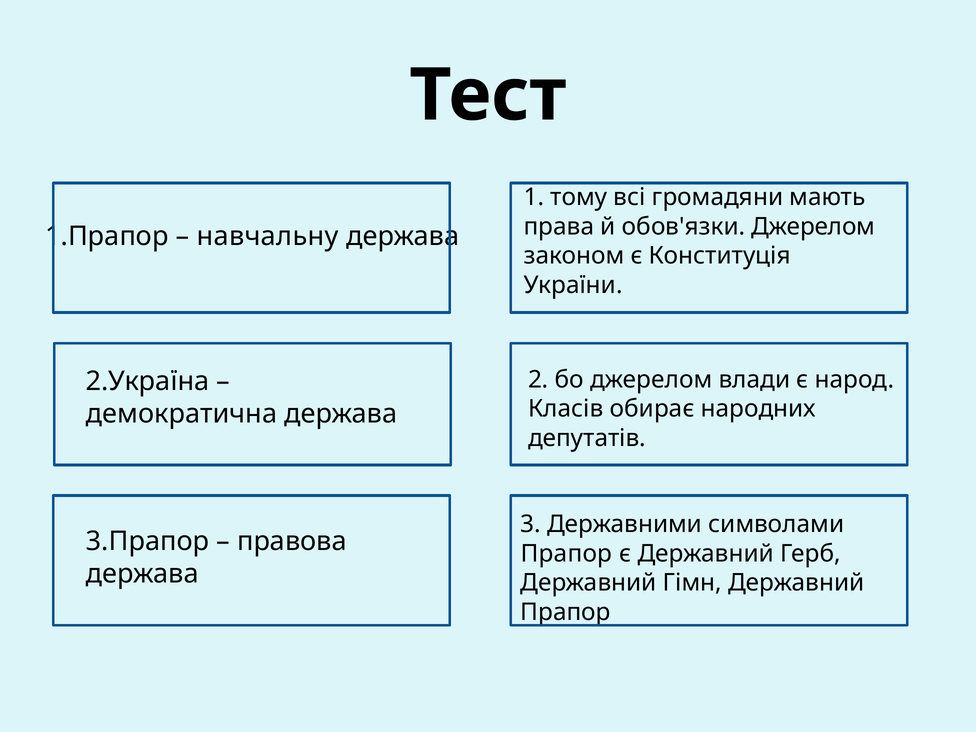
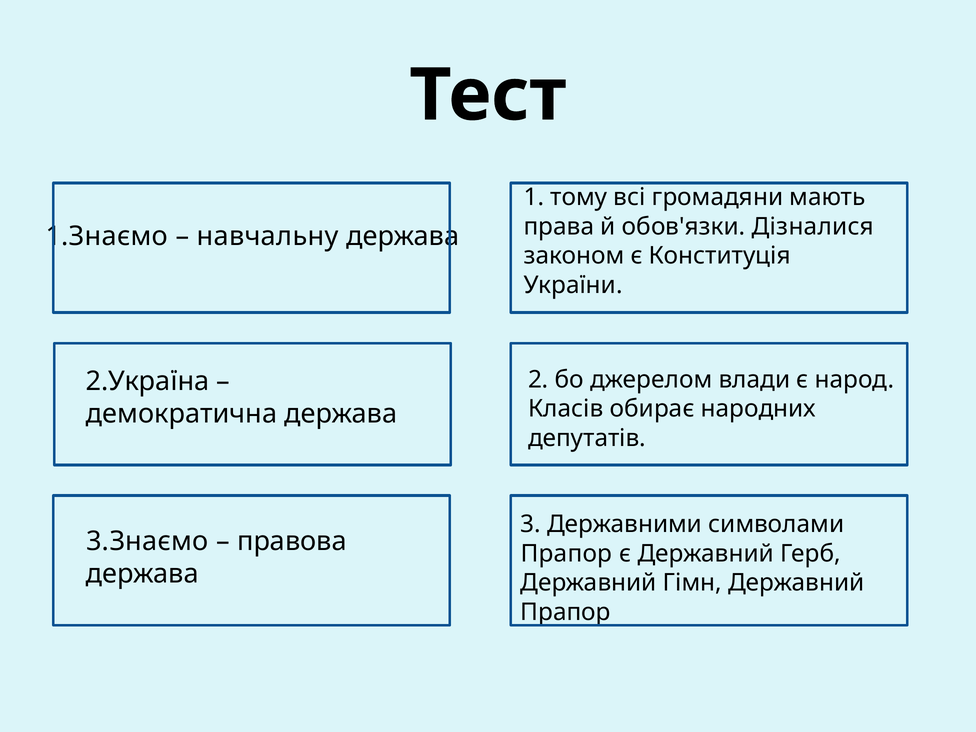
обов'язки Джерелом: Джерелом -> Дізналися (813, 227)
1.Прапор: 1.Прапор -> 1.Знаємо (107, 236)
3.Прапор: 3.Прапор -> 3.Знаємо (147, 541)
